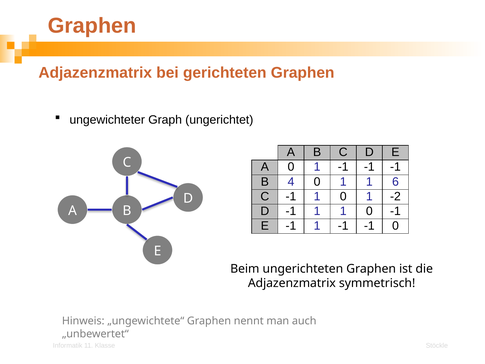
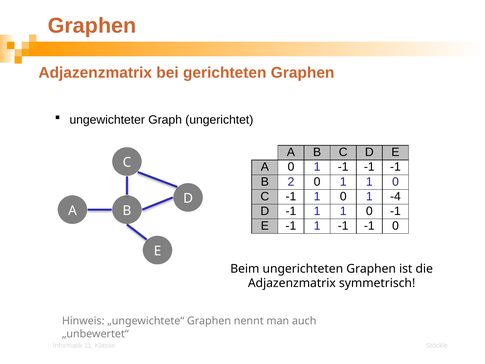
4: 4 -> 2 (291, 182)
0 1 1 6: 6 -> 0 (395, 182)
-2: -2 -> -4 (395, 196)
